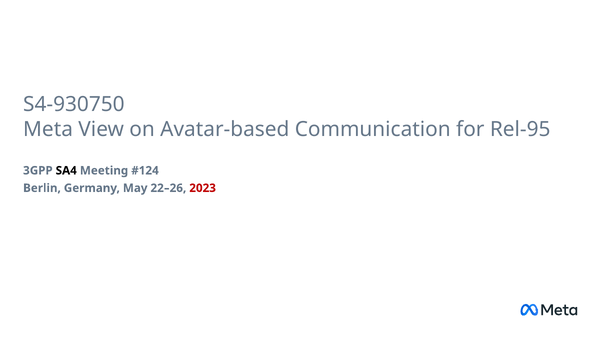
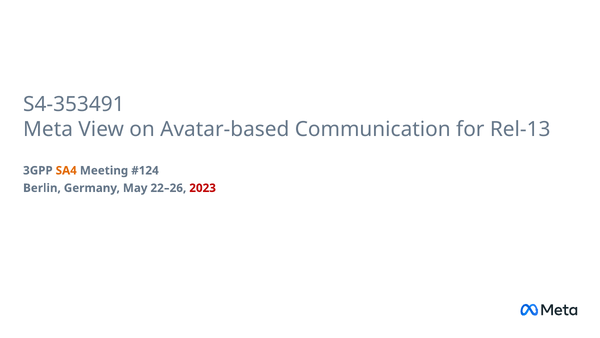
S4-930750: S4-930750 -> S4-353491 (74, 104)
Rel-95: Rel-95 -> Rel-13 (520, 129)
SA4 colour: black -> orange (66, 170)
